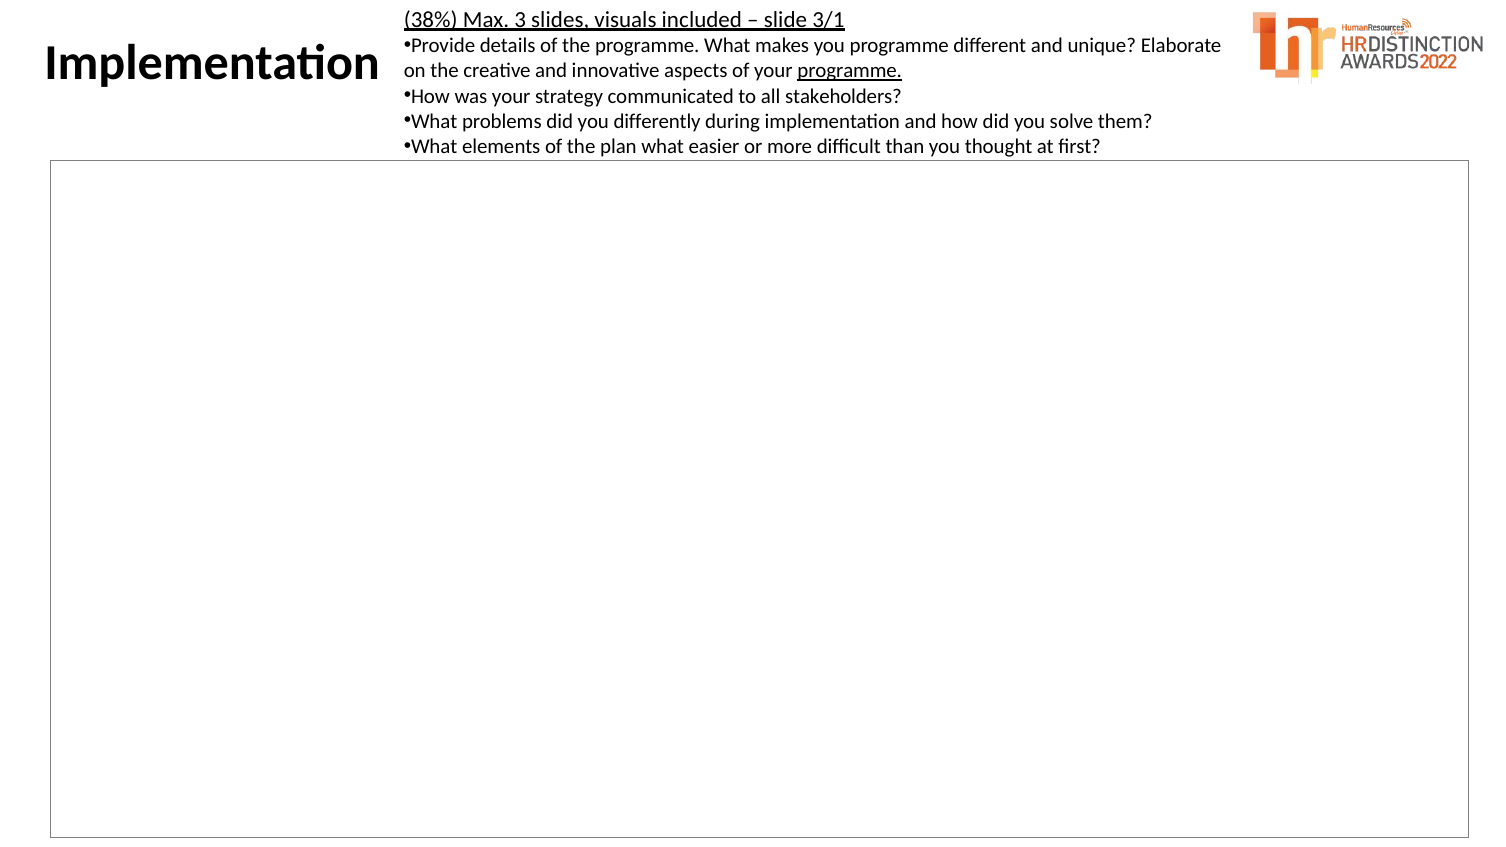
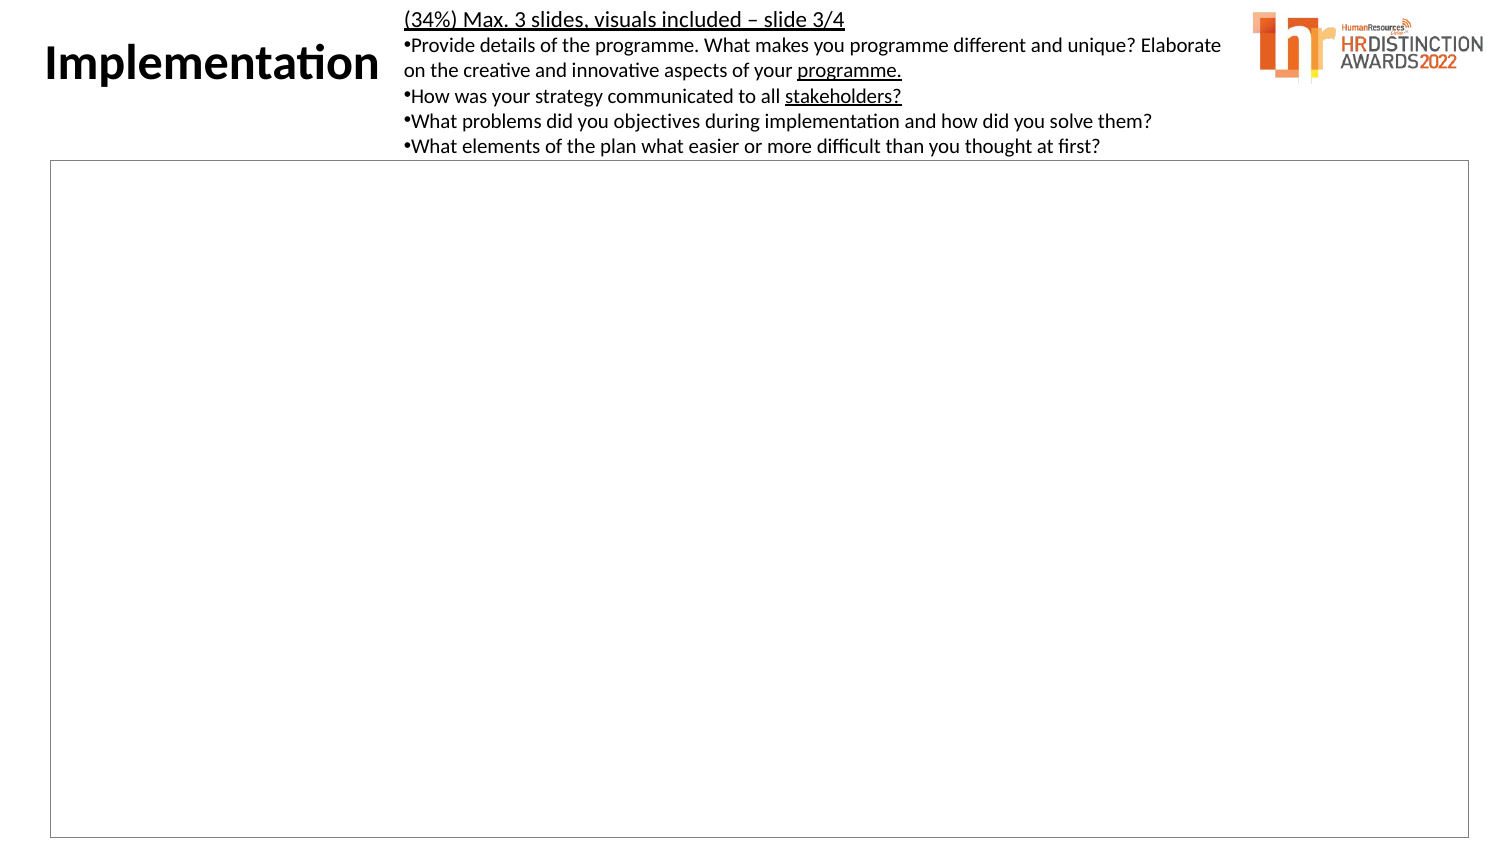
38%: 38% -> 34% (431, 20)
3/1: 3/1 -> 3/4 (828, 20)
stakeholders underline: none -> present (844, 96)
differently: differently -> objectives (657, 121)
